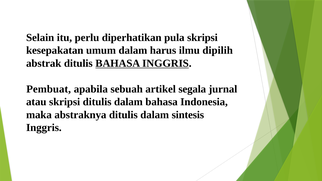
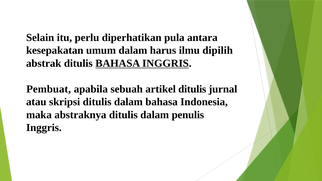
pula skripsi: skripsi -> antara (202, 38)
artikel segala: segala -> ditulis (192, 89)
sintesis: sintesis -> penulis (188, 115)
